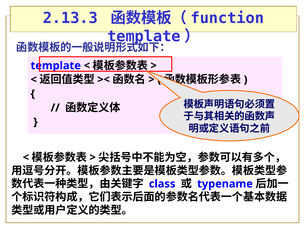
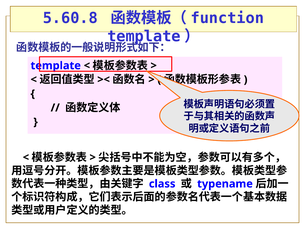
2.13.3: 2.13.3 -> 5.60.8 (70, 18)
